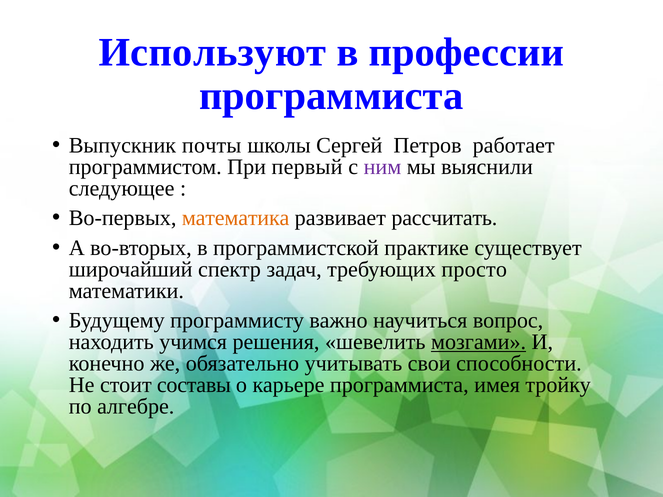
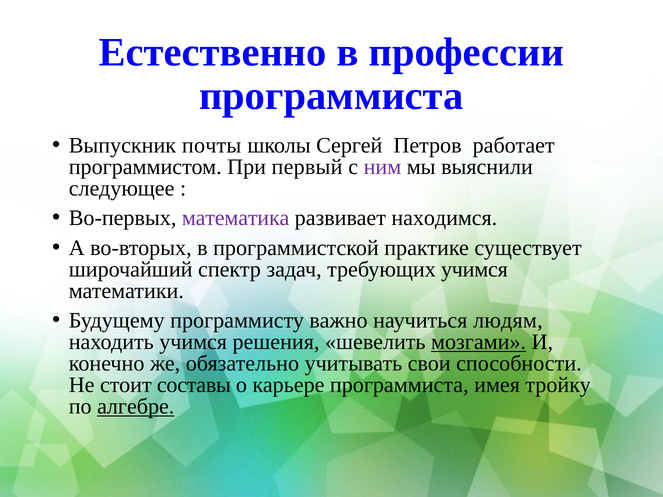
Используют: Используют -> Естественно (213, 52)
математика colour: orange -> purple (236, 218)
рассчитать: рассчитать -> находимся (444, 218)
требующих просто: просто -> учимся (474, 270)
вопрос: вопрос -> людям (508, 321)
алгебре underline: none -> present (136, 407)
